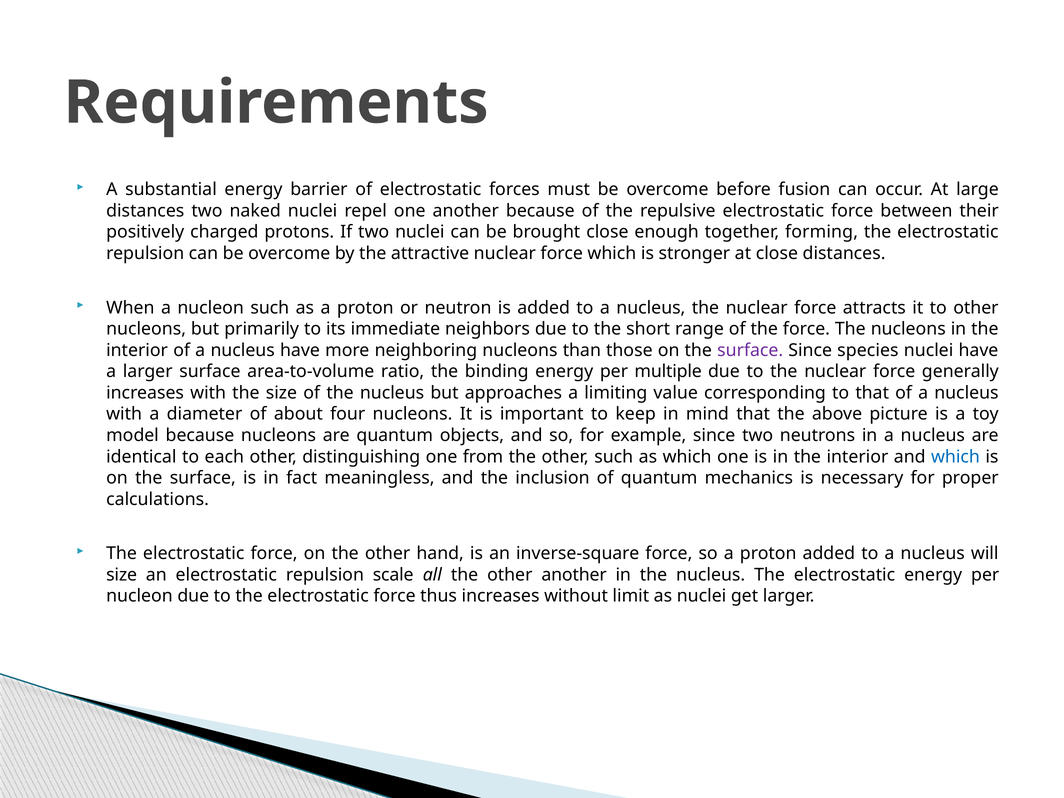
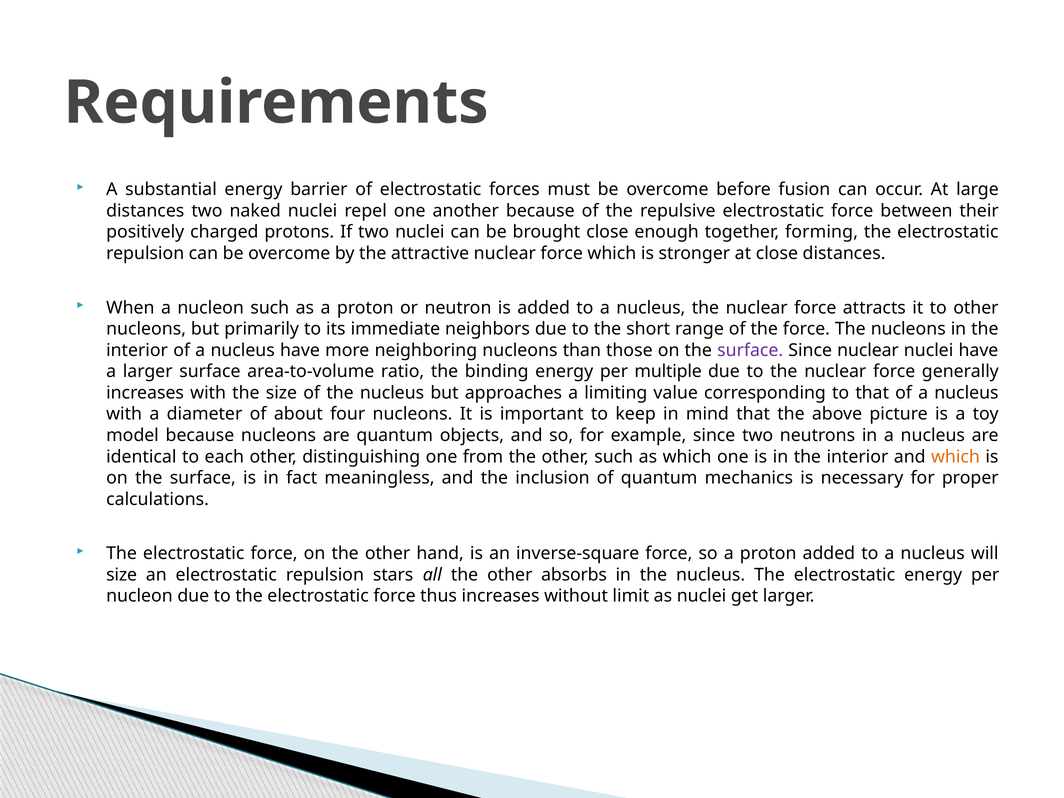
Since species: species -> nuclear (868, 350)
which colour: blue -> orange (955, 457)
scale: scale -> stars (393, 575)
other another: another -> absorbs (574, 575)
